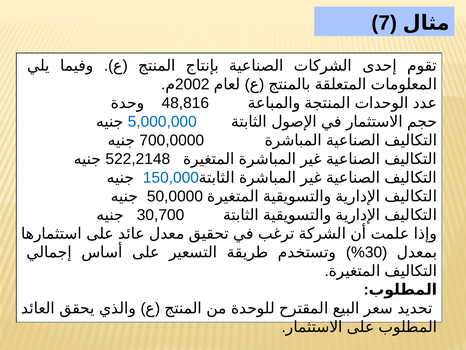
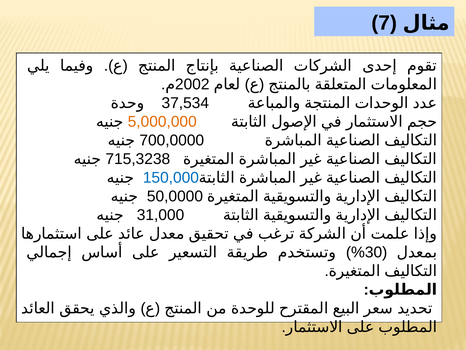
48,816: 48,816 -> 37,534 (185, 103)
5,000,000 colour: blue -> orange (162, 122)
522,2148: 522,2148 -> 715,3238 (138, 159)
30,700: 30,700 -> 31,000 (161, 215)
